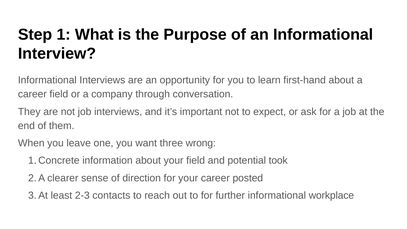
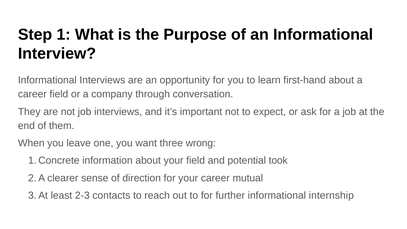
posted: posted -> mutual (248, 178)
workplace: workplace -> internship (331, 195)
